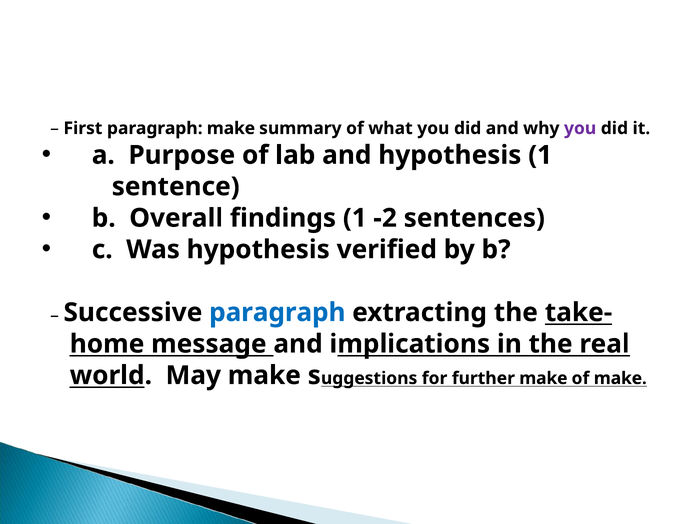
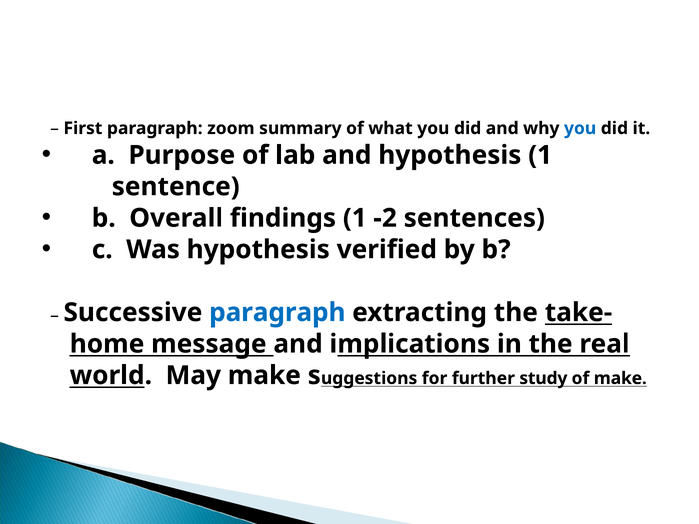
paragraph make: make -> zoom (231, 128)
you colour: purple -> blue (580, 128)
further make: make -> study (543, 378)
